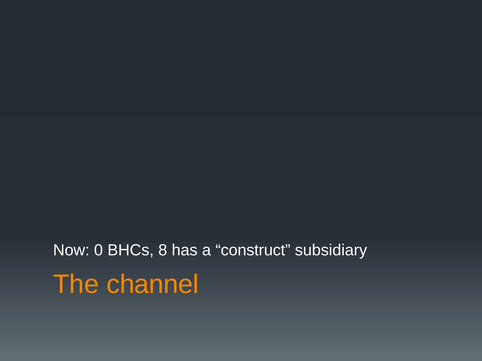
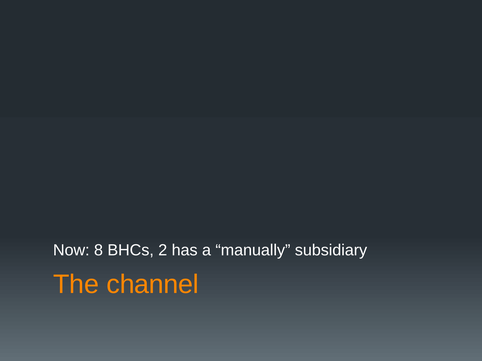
0: 0 -> 8 (99, 251)
8: 8 -> 2 (163, 251)
construct: construct -> manually (253, 251)
